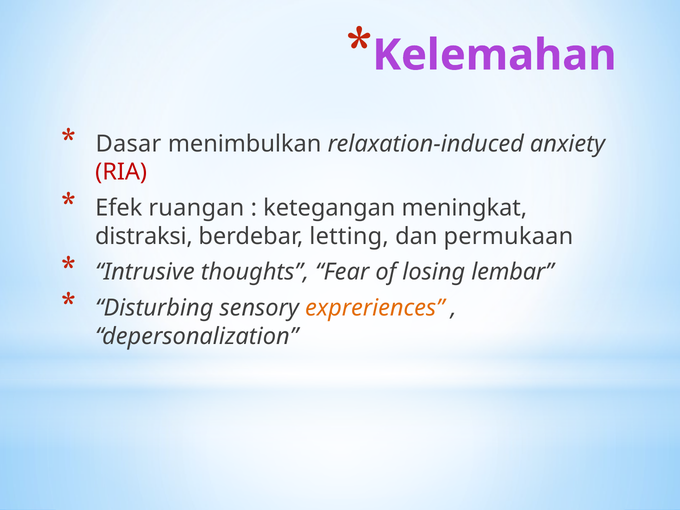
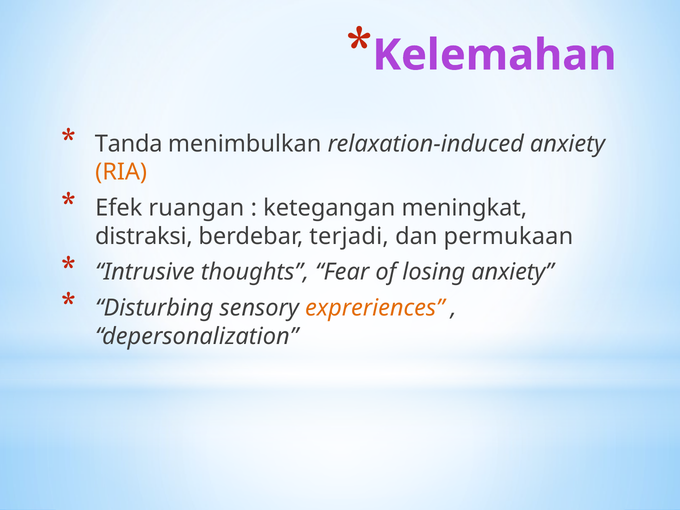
Dasar: Dasar -> Tanda (129, 144)
RIA colour: red -> orange (121, 172)
letting: letting -> terjadi (349, 236)
losing lembar: lembar -> anxiety (512, 272)
